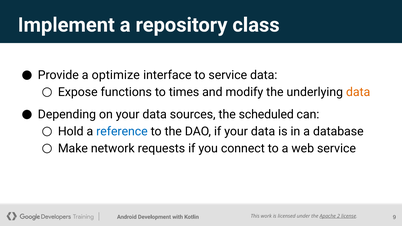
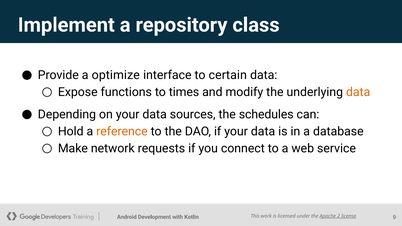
to service: service -> certain (228, 75)
scheduled: scheduled -> schedules (266, 115)
reference colour: blue -> orange (122, 132)
